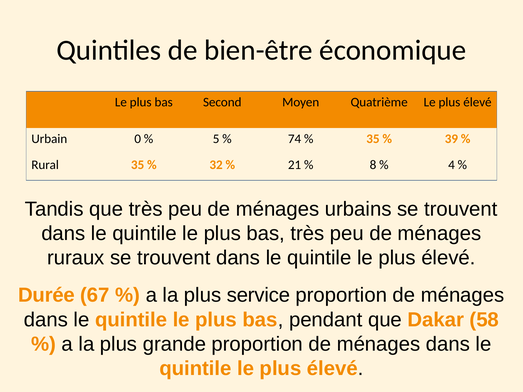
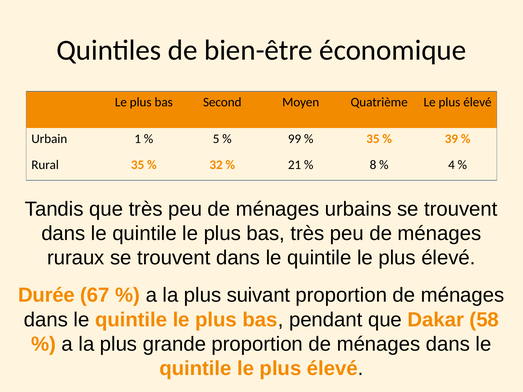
0: 0 -> 1 (138, 139)
74: 74 -> 99 (295, 139)
service: service -> suivant (259, 295)
